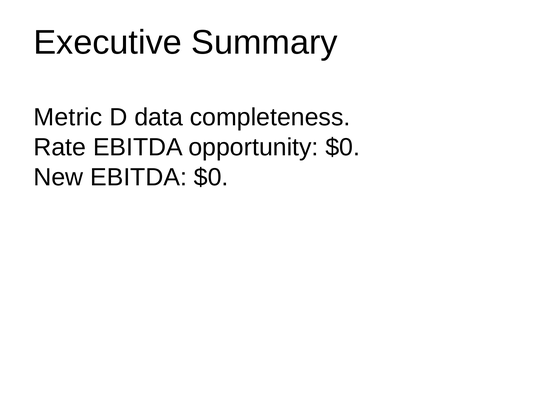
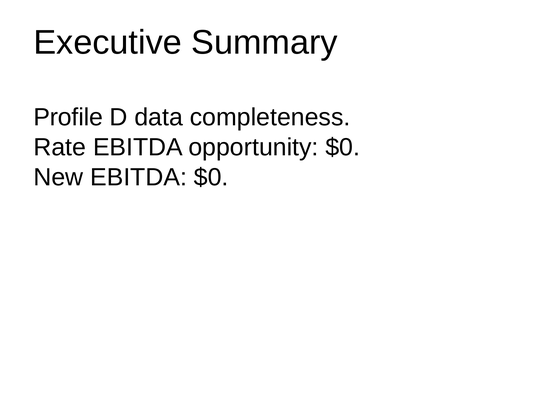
Metric: Metric -> Profile (68, 117)
